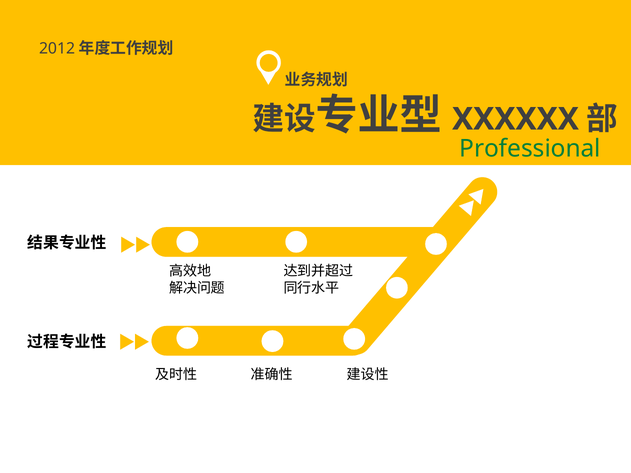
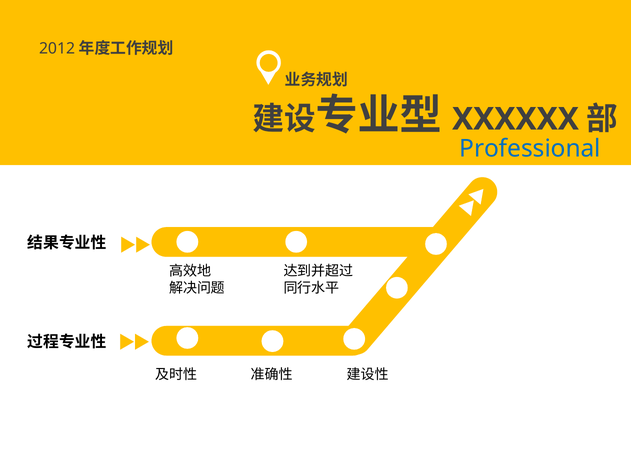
Professional colour: green -> blue (530, 149)
